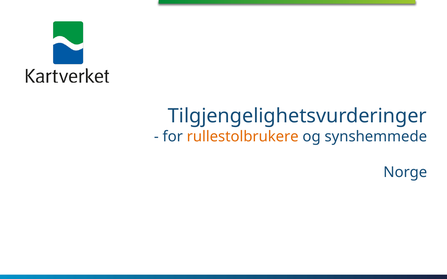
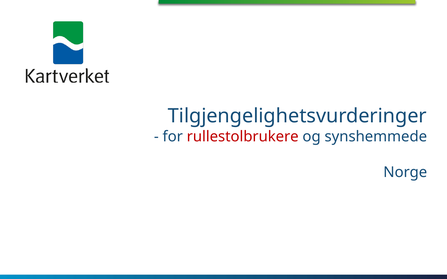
rullestolbrukere colour: orange -> red (243, 137)
